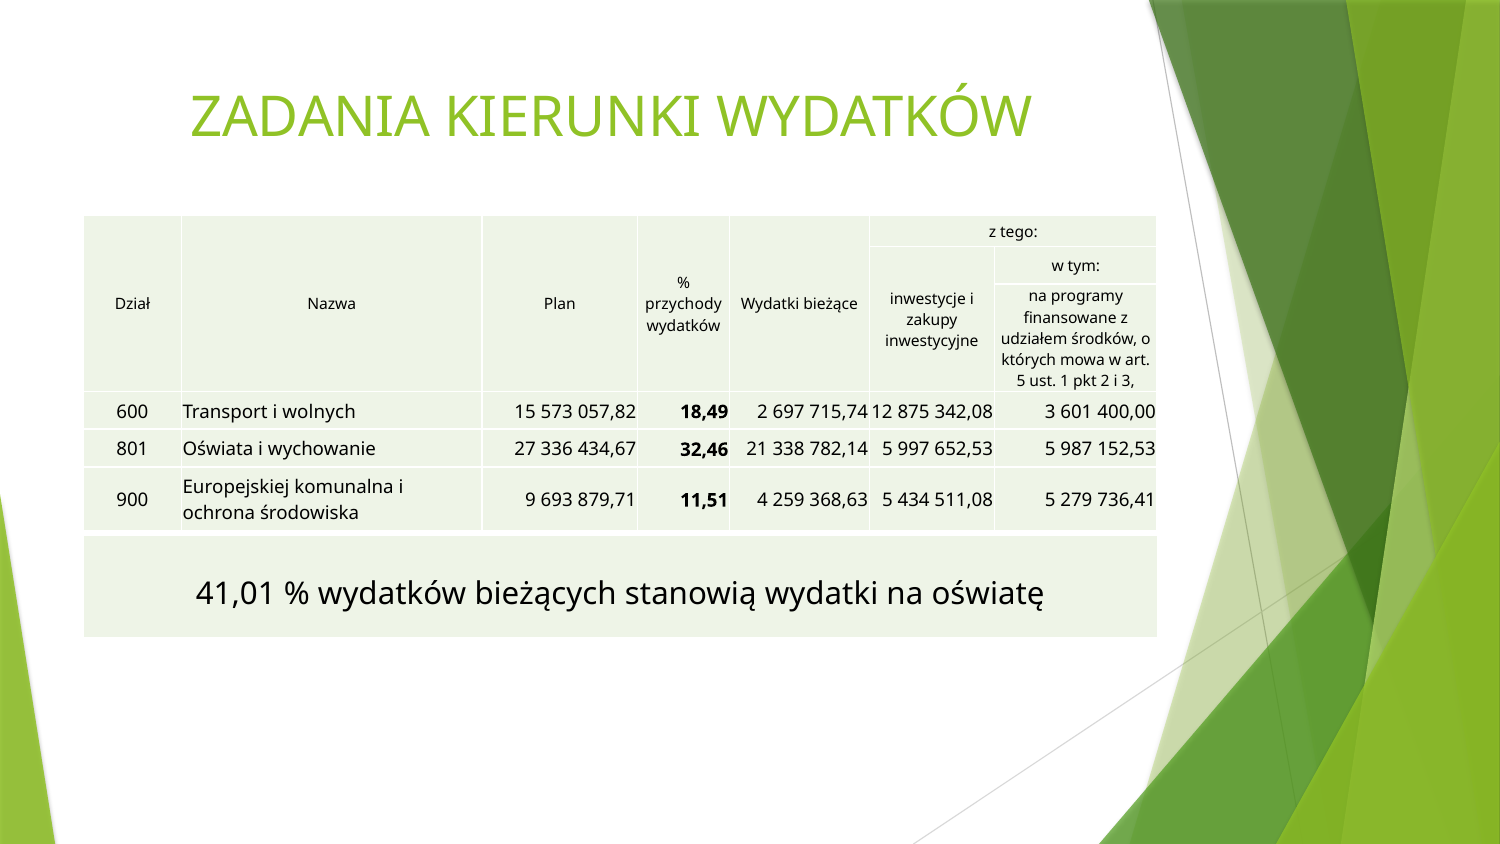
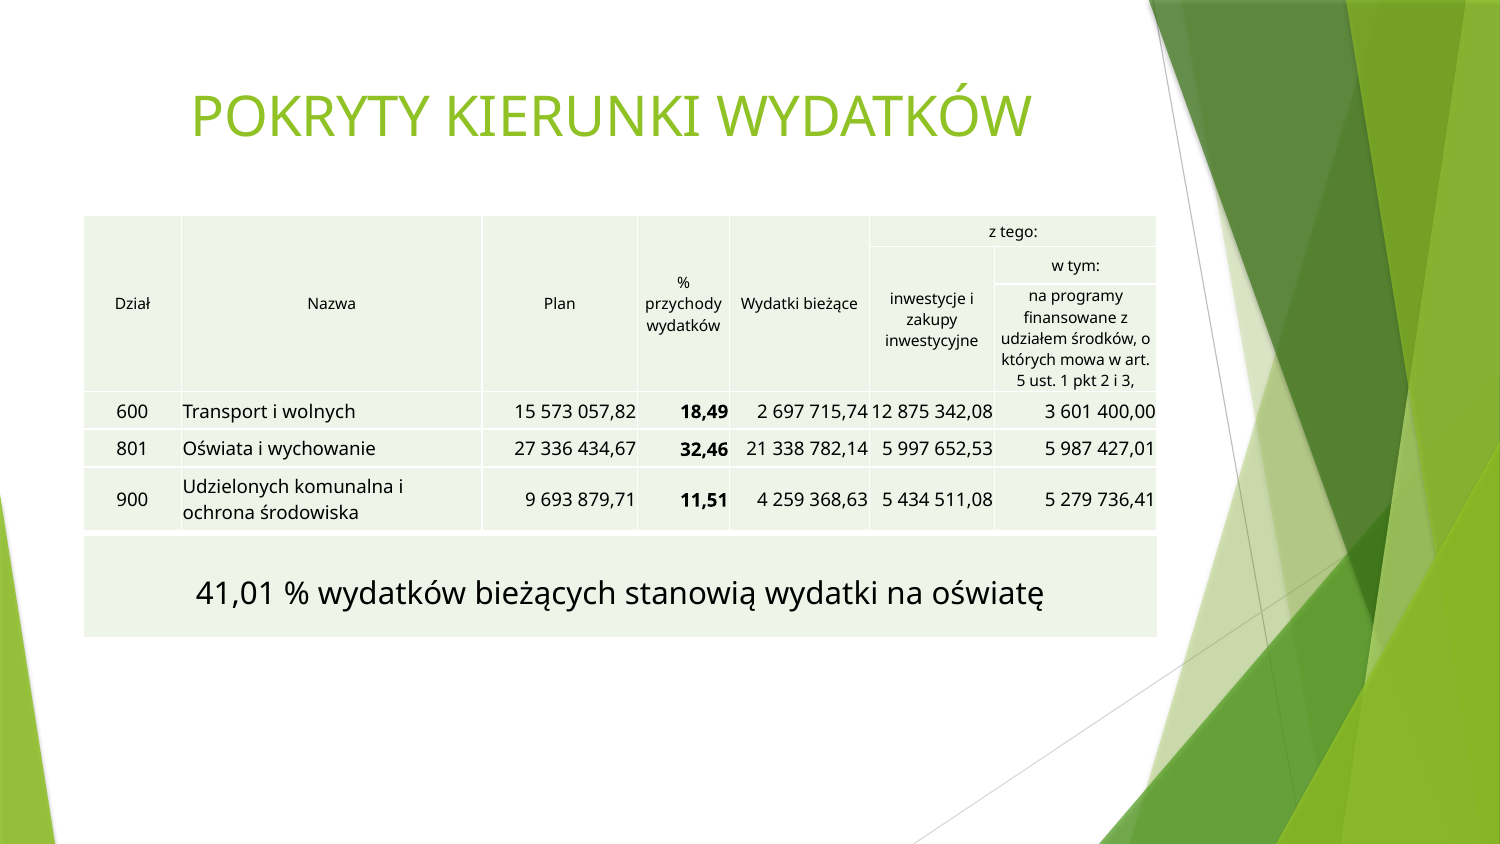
ZADANIA: ZADANIA -> POKRYTY (310, 118)
152,53: 152,53 -> 427,01 (1127, 450)
Europejskiej: Europejskiej -> Udzielonych (236, 488)
